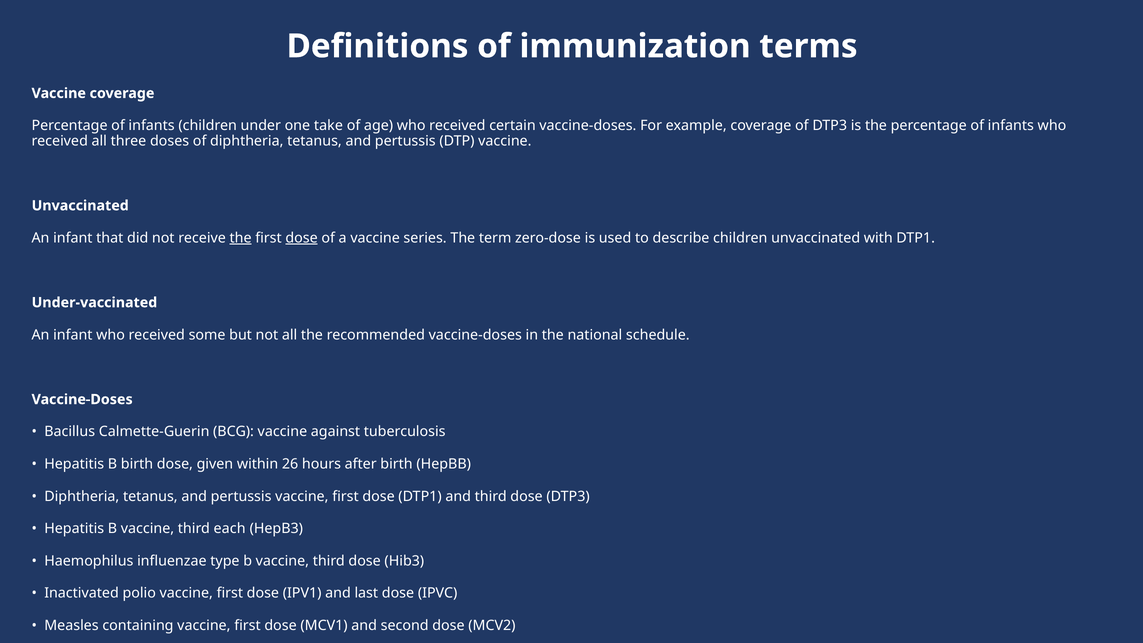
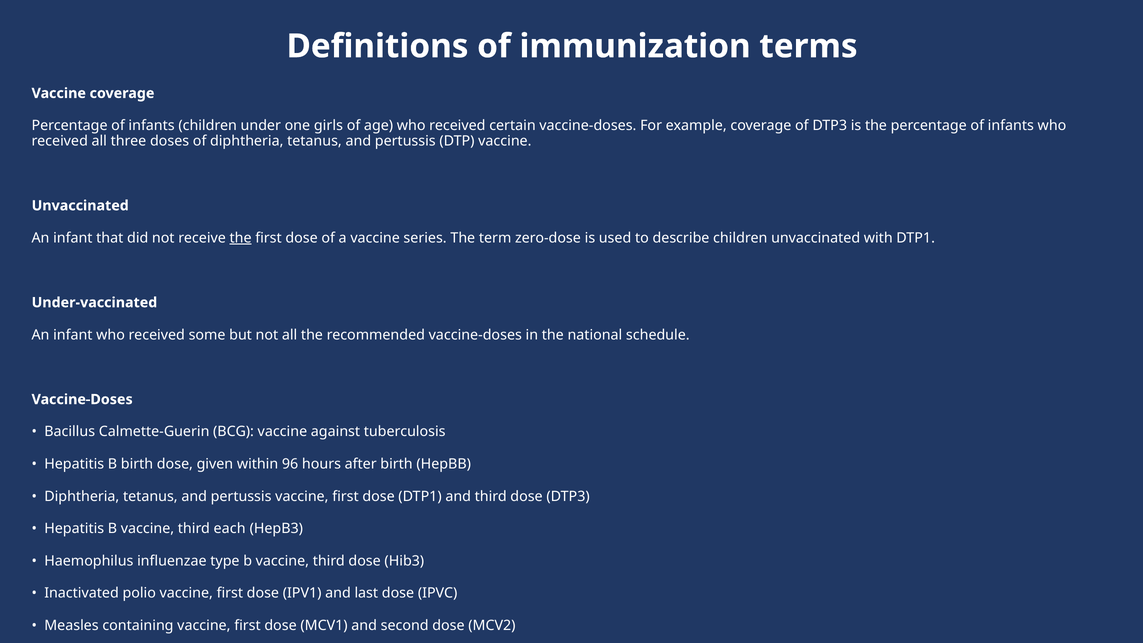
take: take -> girls (328, 126)
dose underline: present -> none (302, 238)
26: 26 -> 96 (290, 464)
